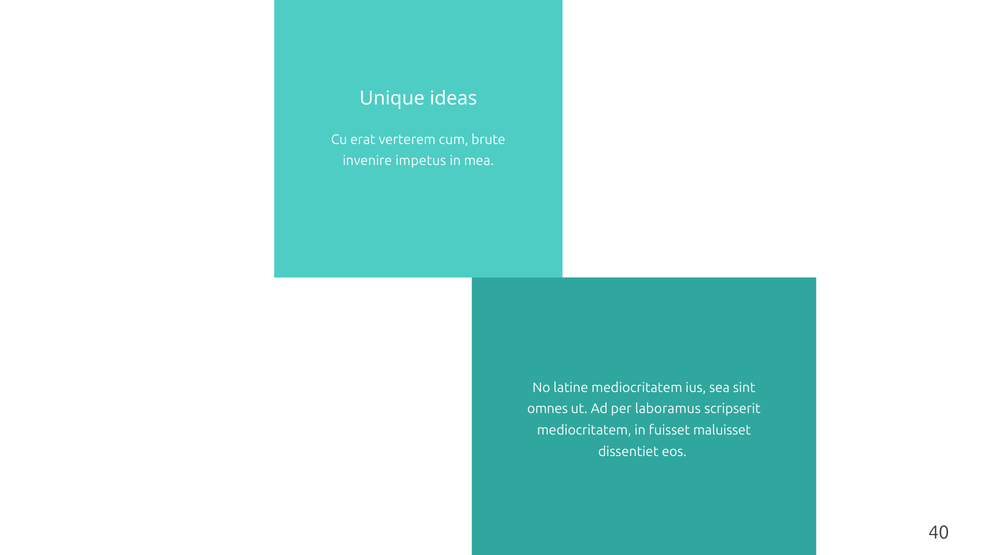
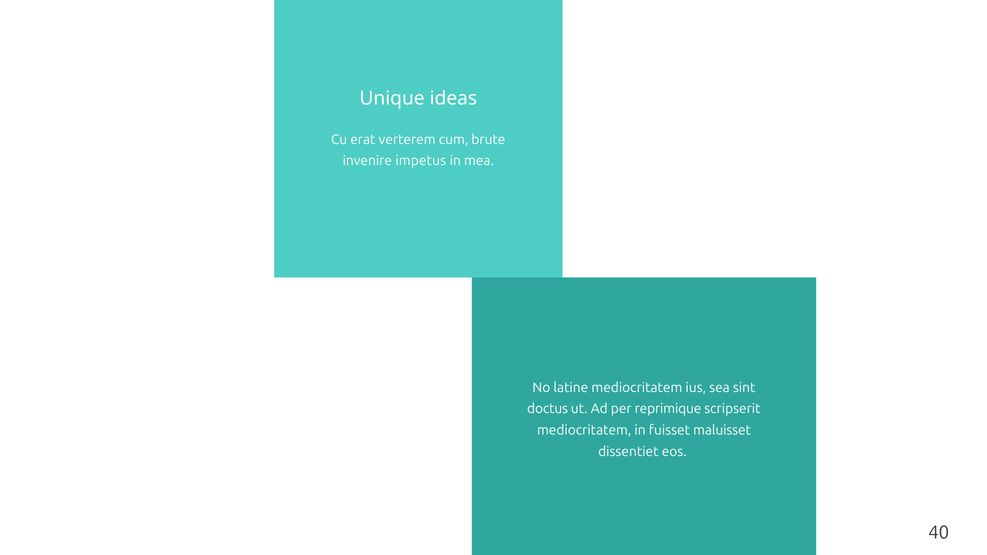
omnes: omnes -> doctus (548, 409)
laboramus: laboramus -> reprimique (668, 409)
